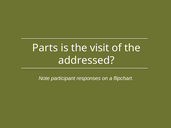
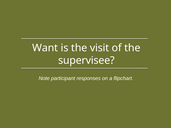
Parts: Parts -> Want (45, 48)
addressed: addressed -> supervisee (86, 61)
